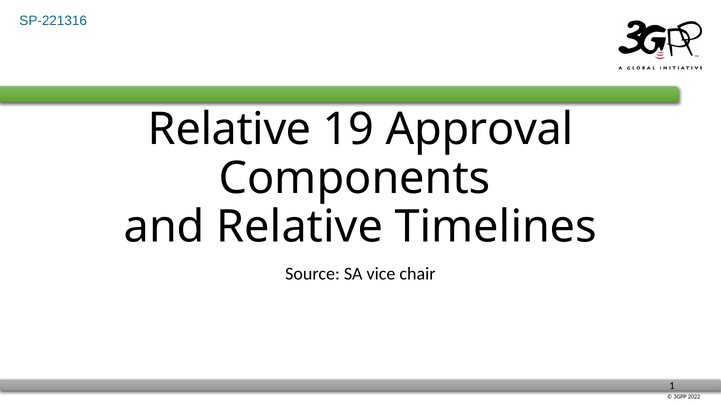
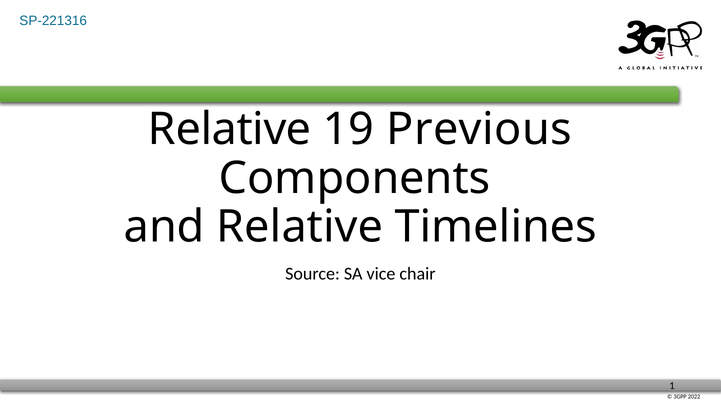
Approval: Approval -> Previous (479, 129)
